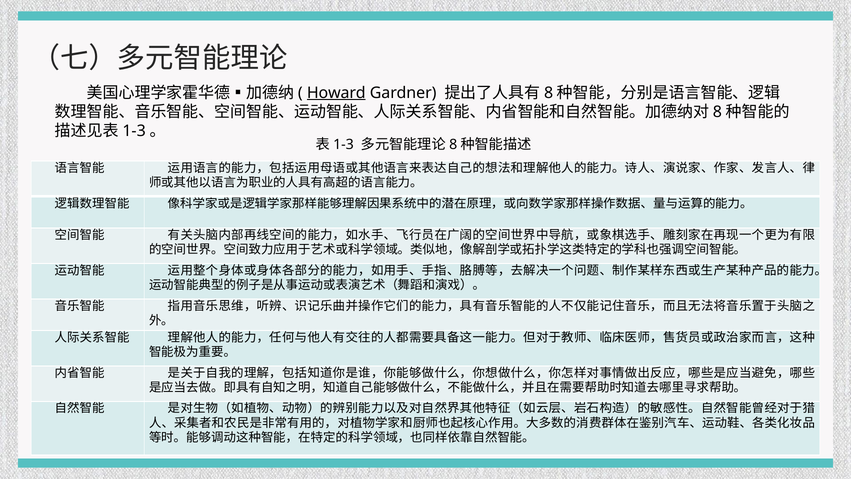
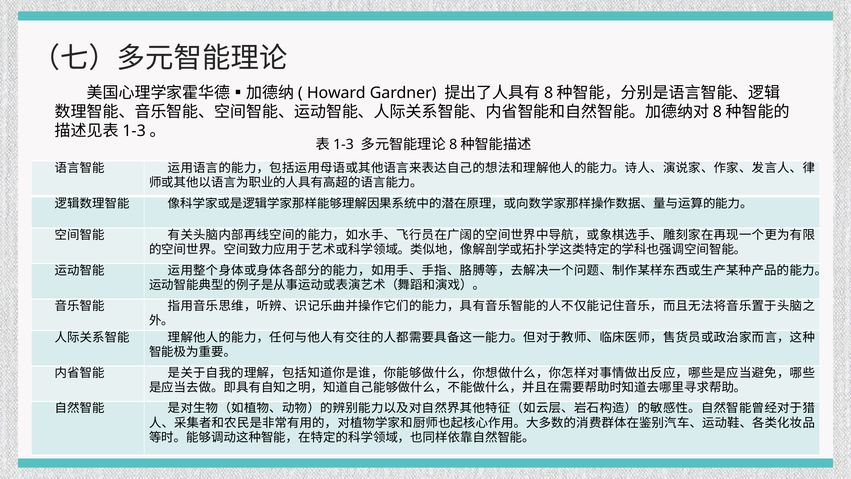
Howard underline: present -> none (336, 93)
